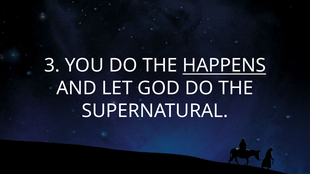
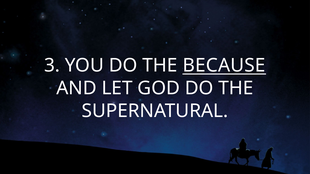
HAPPENS: HAPPENS -> BECAUSE (224, 66)
